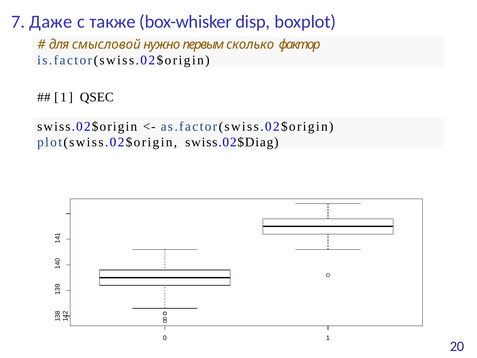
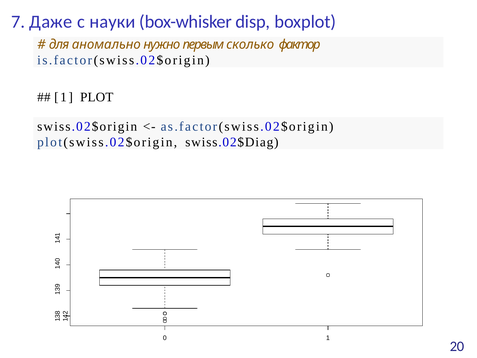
также: также -> науки (112, 22)
смысловой: смысловой -> аномально (106, 44)
QSEC: QSEC -> PLOT (97, 97)
